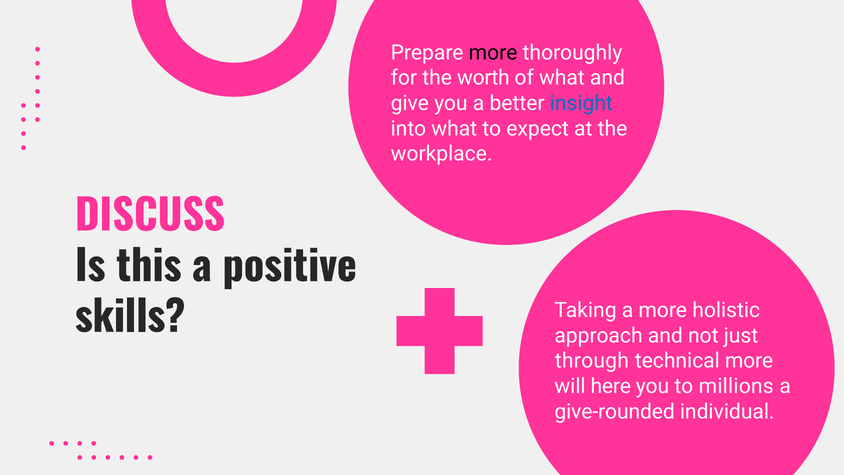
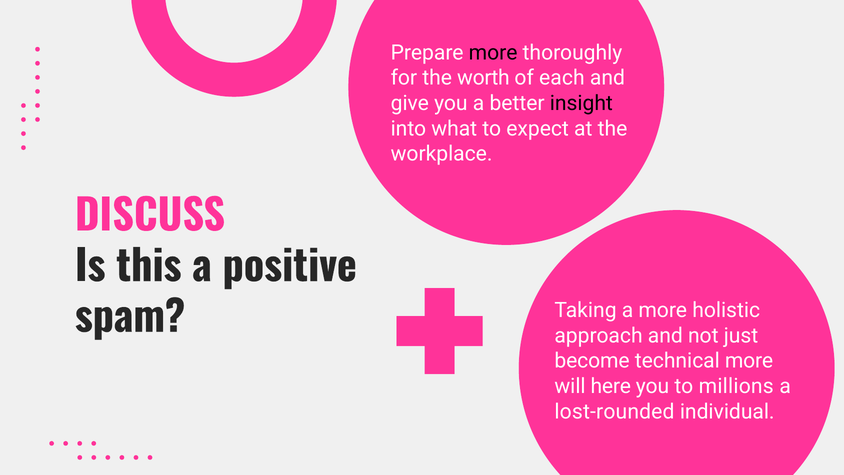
of what: what -> each (562, 78)
insight colour: blue -> black (581, 103)
skills: skills -> spam (130, 318)
through: through -> become (592, 361)
give-rounded: give-rounded -> lost-rounded (614, 411)
